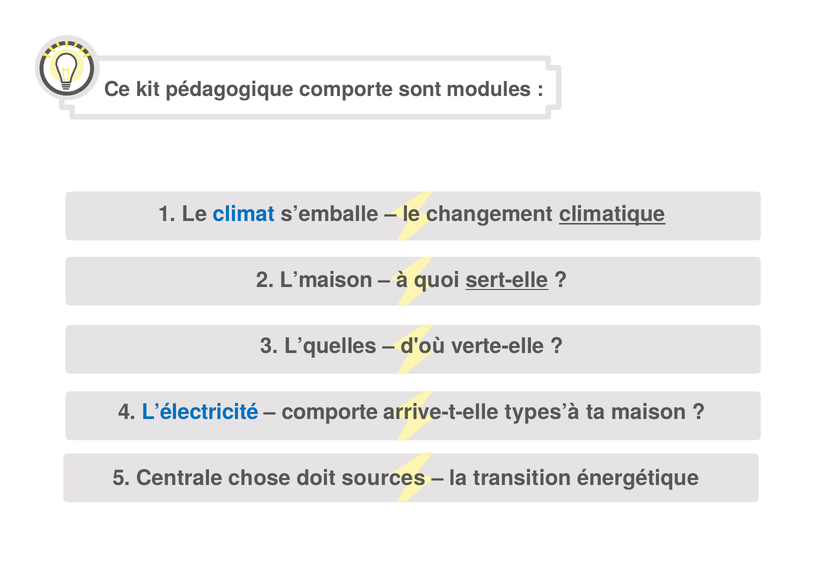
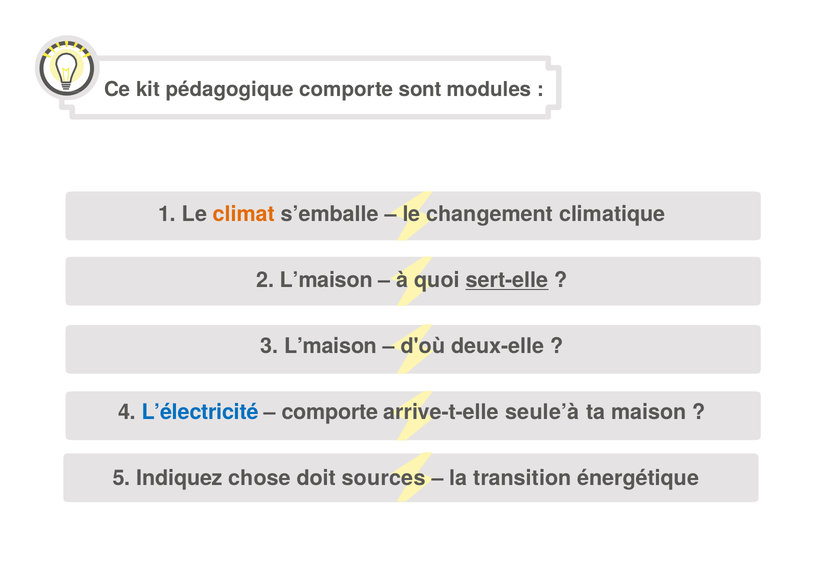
climat colour: blue -> orange (244, 214)
climatique underline: present -> none (612, 214)
3 L’quelles: L’quelles -> L’maison (331, 346)
verte-elle: verte-elle -> deux-elle (498, 346)
types’à: types’à -> seule’à (542, 412)
Centrale: Centrale -> Indiquez (180, 478)
